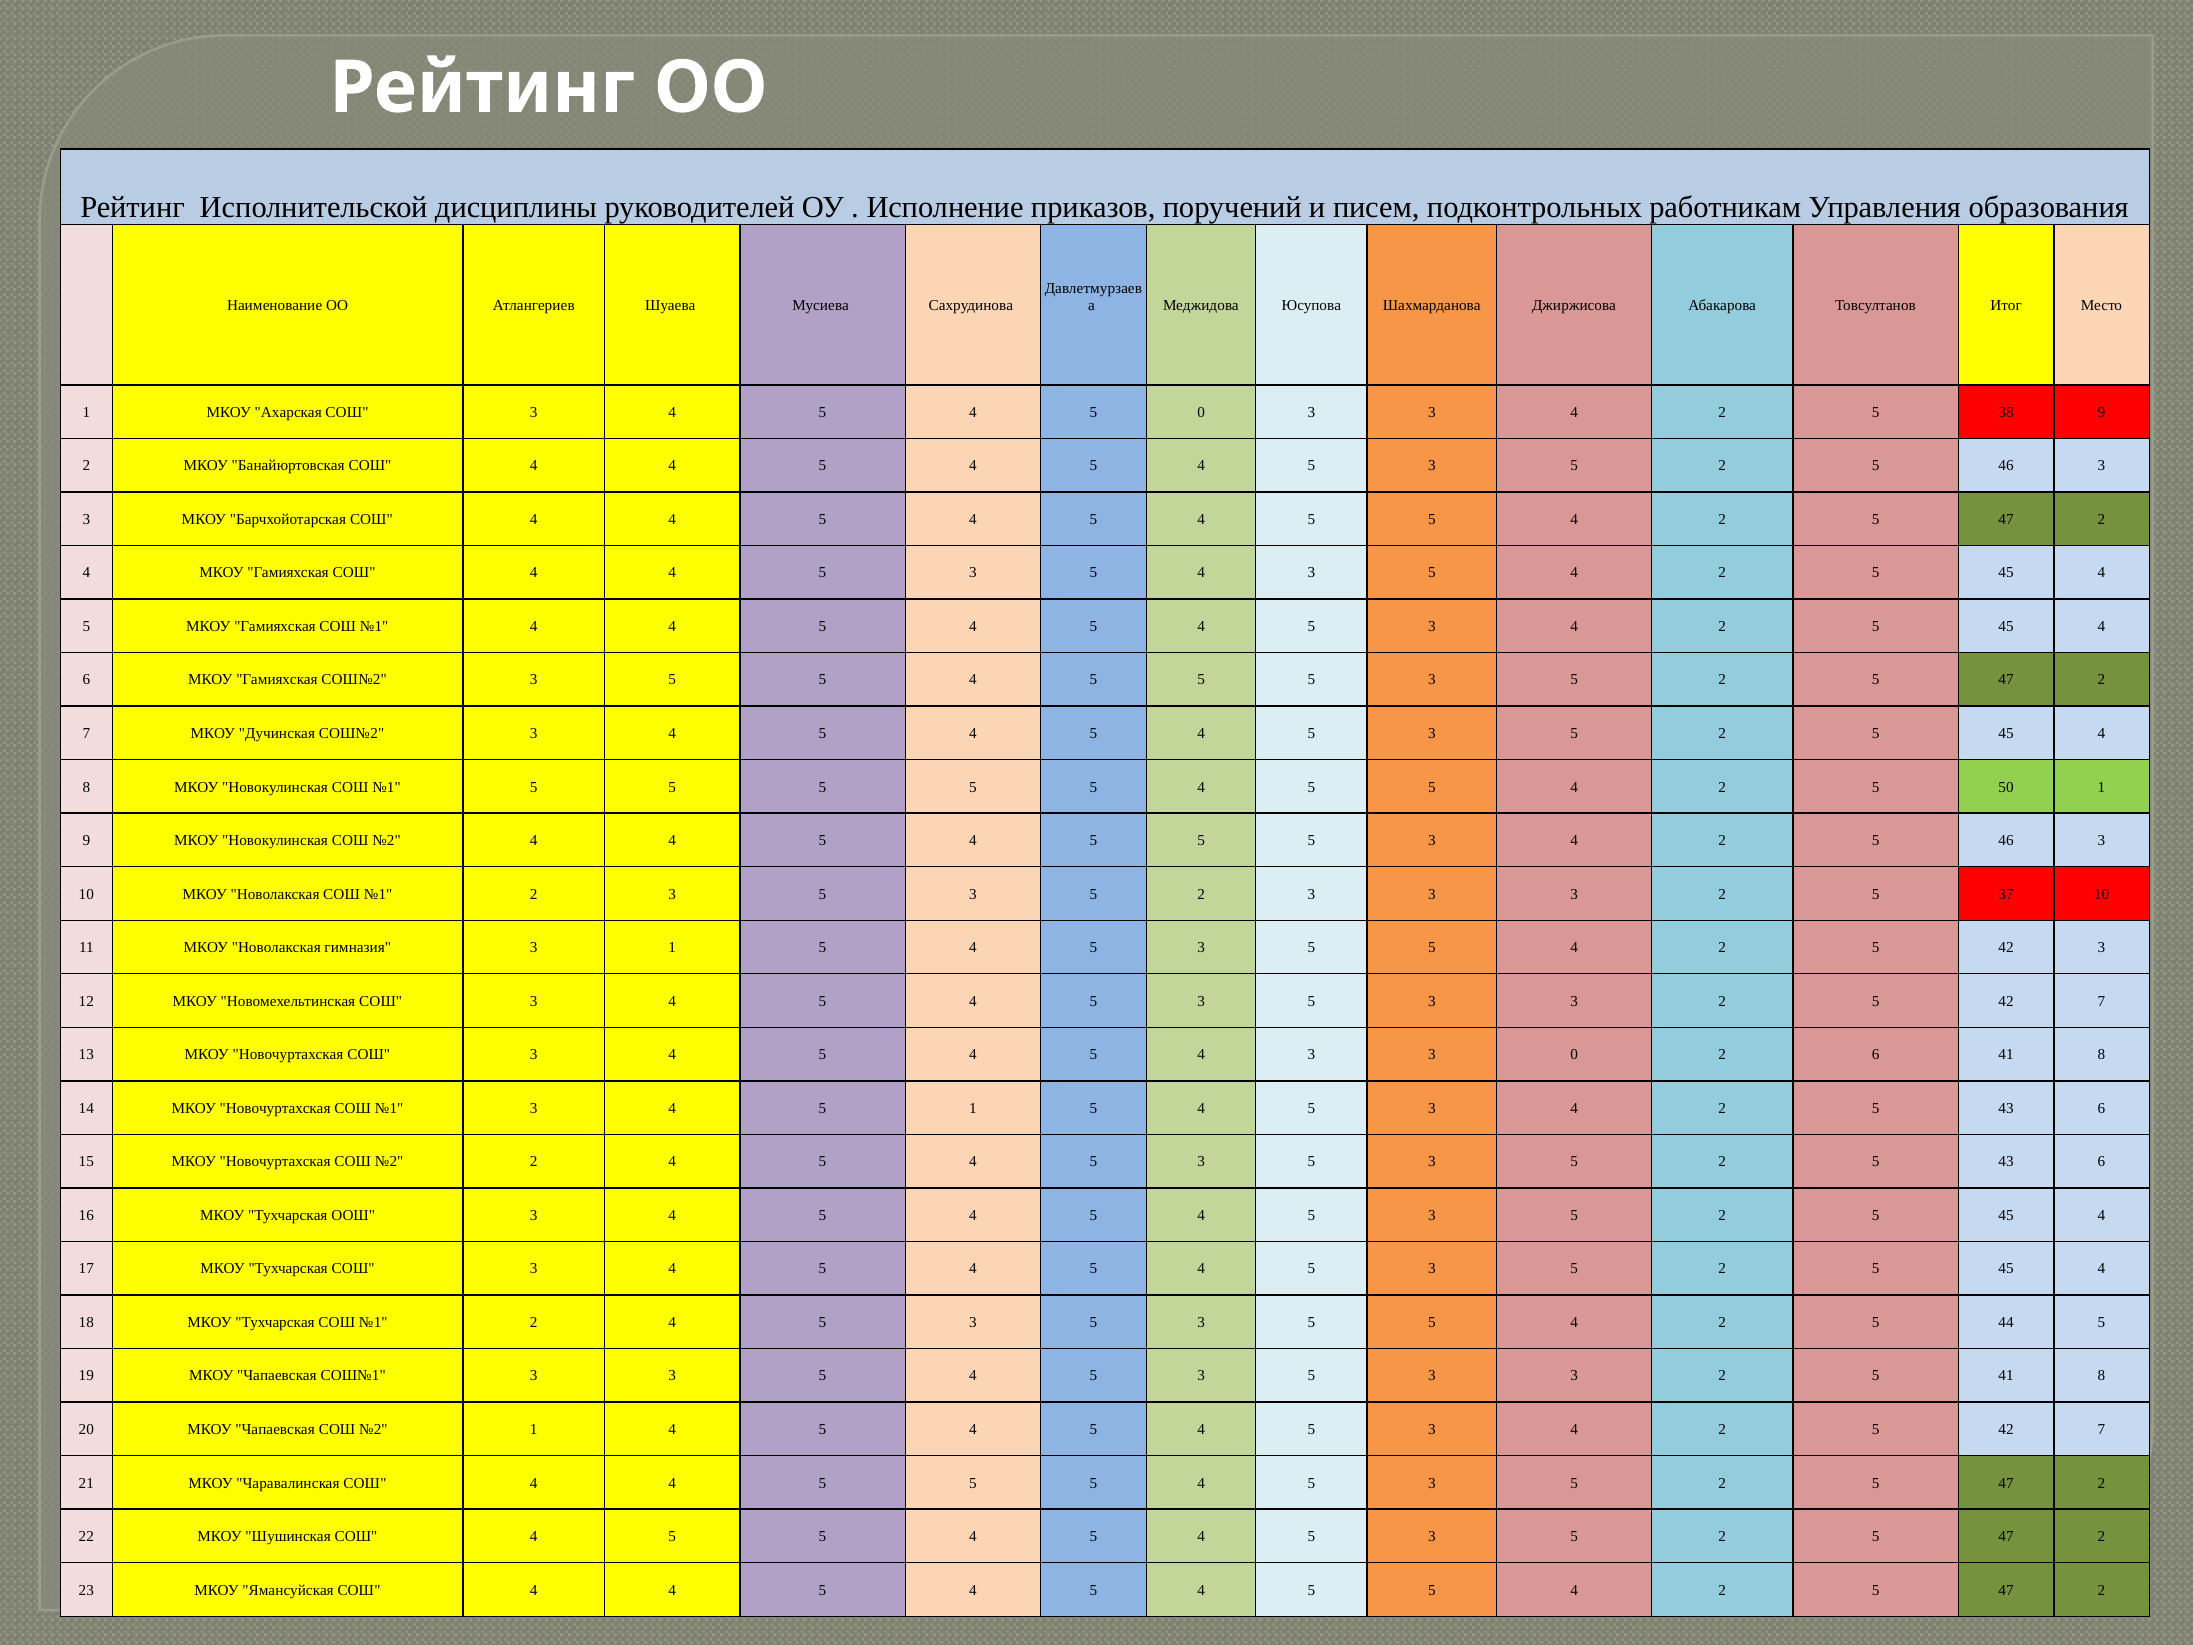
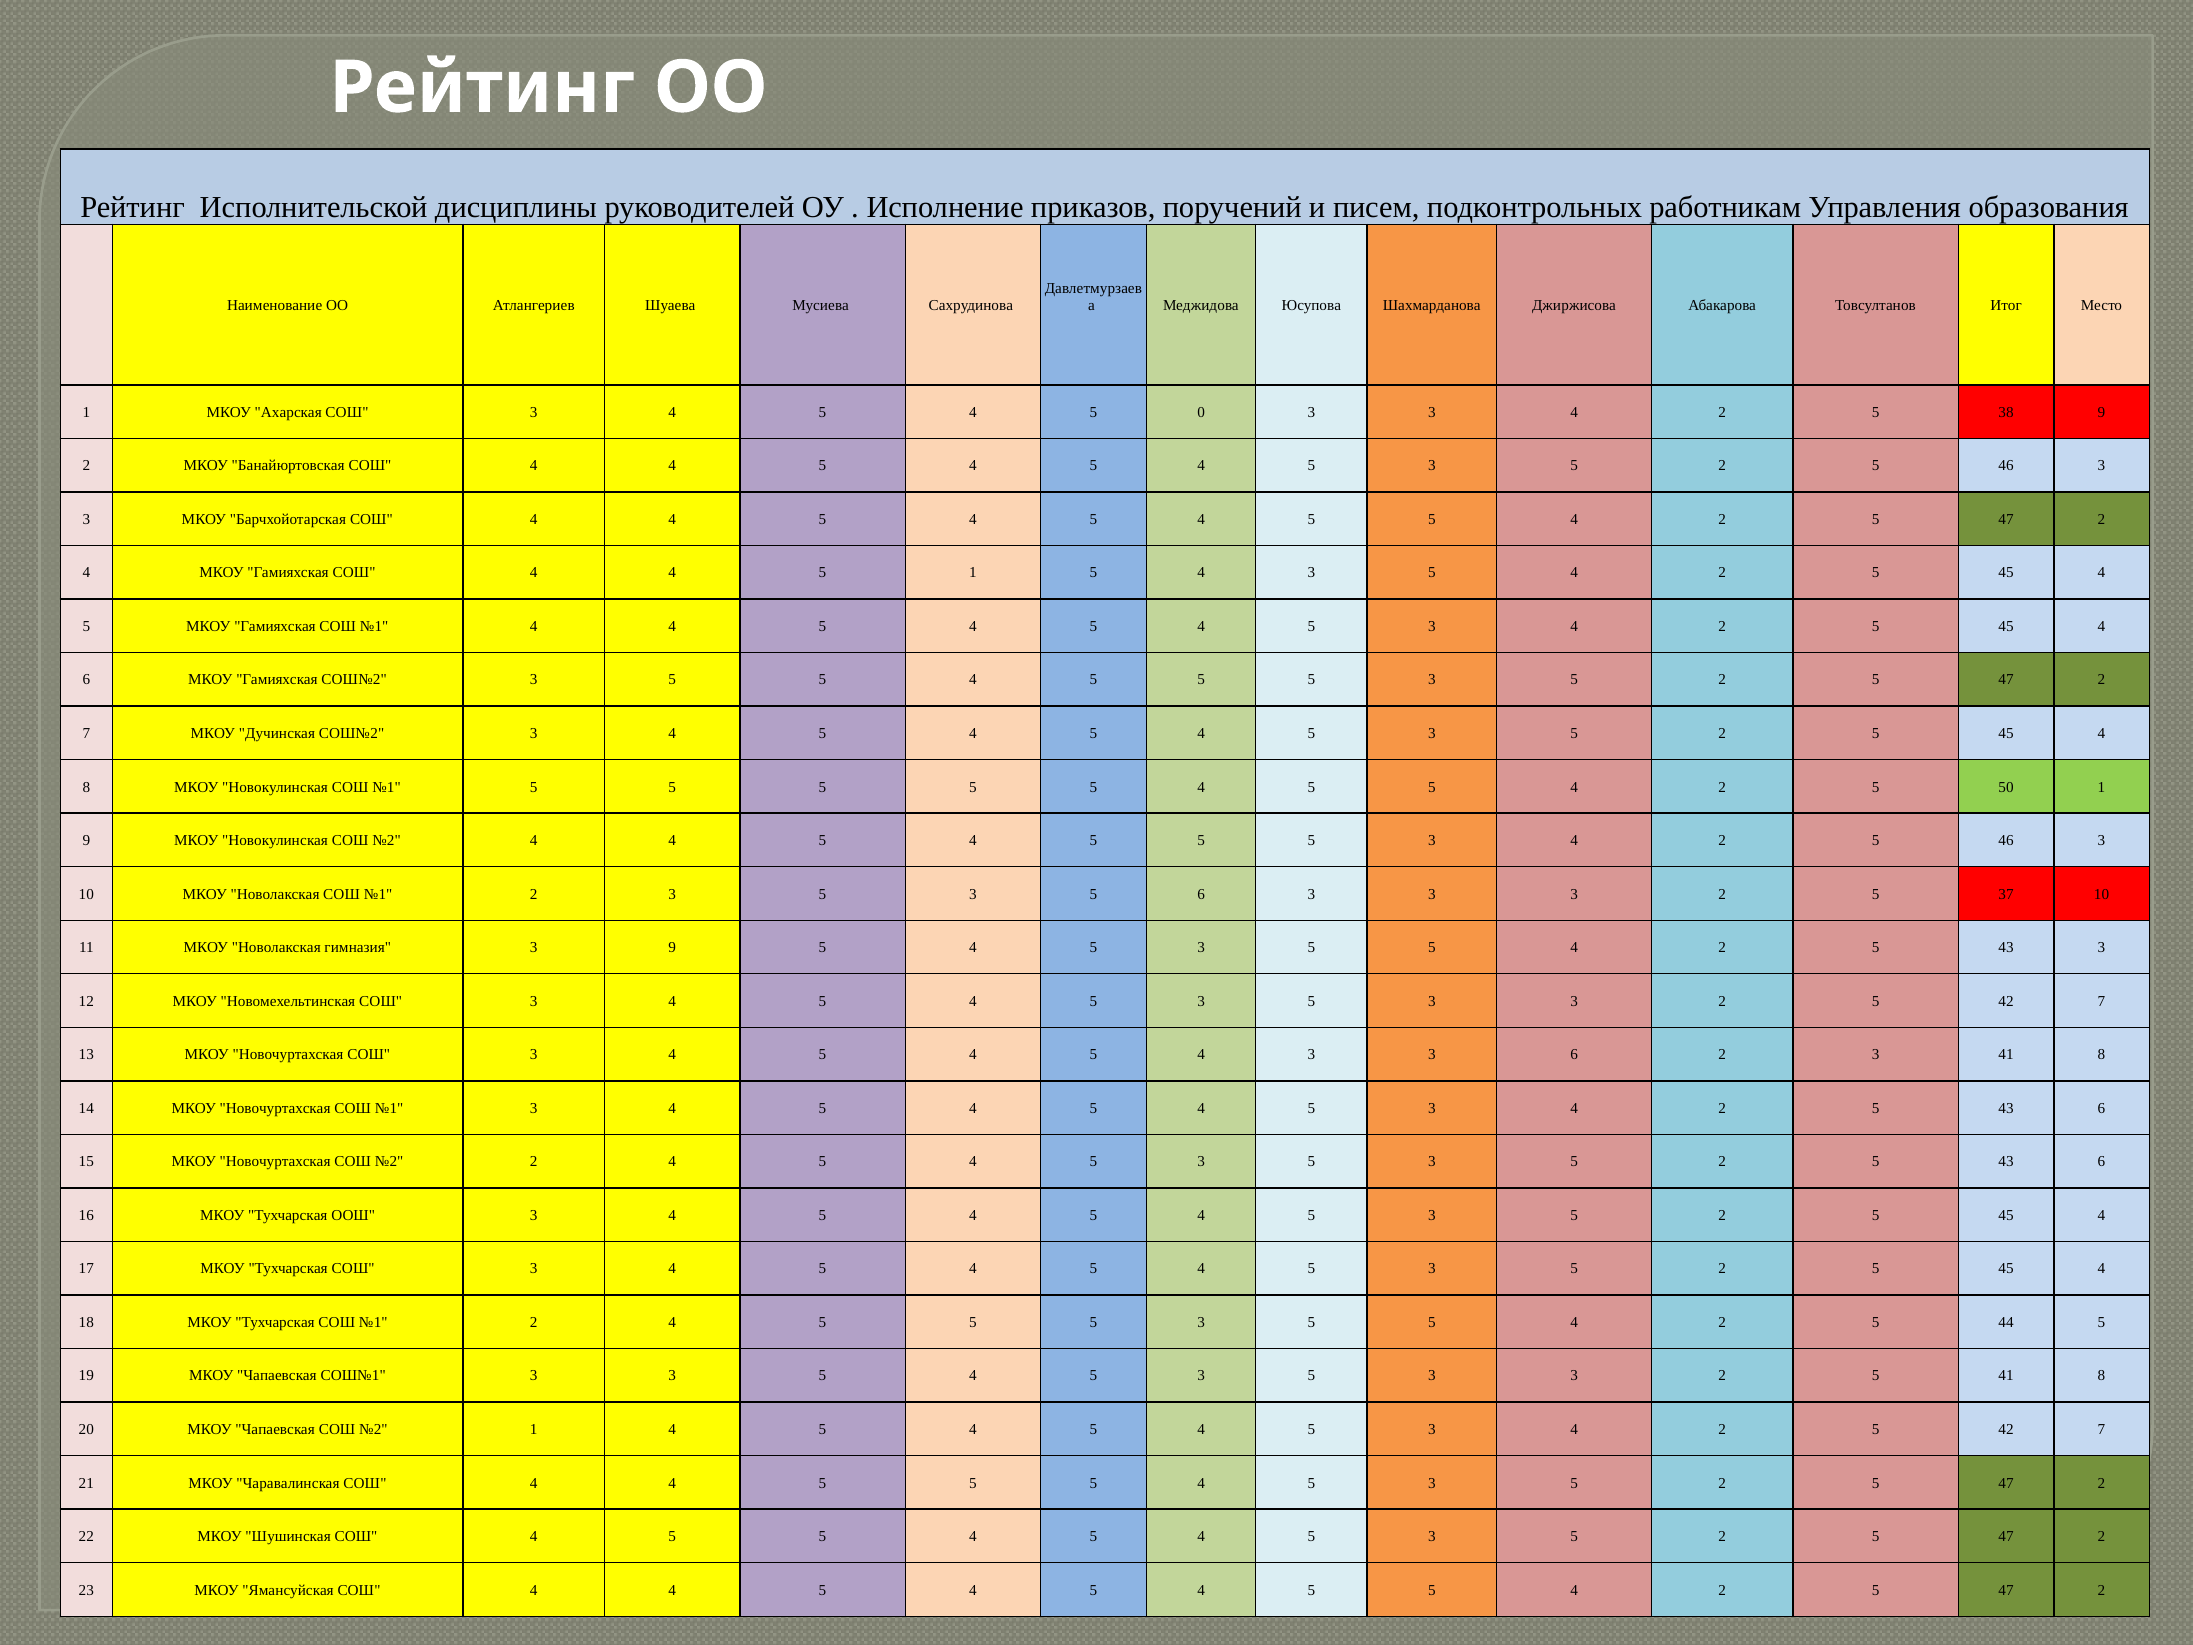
4 4 5 3: 3 -> 1 (973, 573)
2: 2 -> 6 (1201, 894)
3 1: 1 -> 9 (672, 947)
42: 42 -> 43 (2006, 947)
3 0: 0 -> 6 (1574, 1055)
6: 6 -> 3 (1876, 1055)
1: 1 -> 4 (973, 1108)
2 4 5 3: 3 -> 5 (973, 1322)
